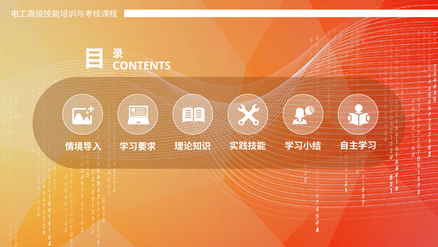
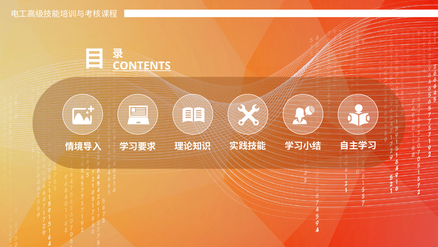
CONTENTS underline: none -> present (142, 66)
